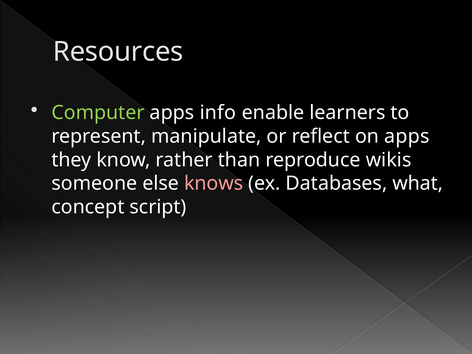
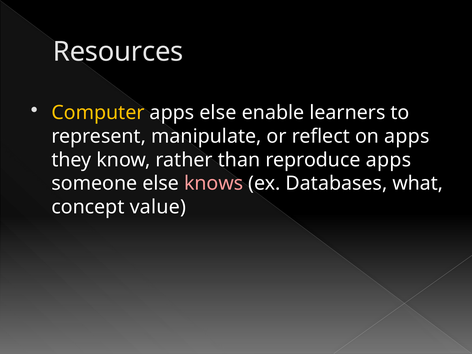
Computer colour: light green -> yellow (98, 113)
apps info: info -> else (218, 113)
reproduce wikis: wikis -> apps (388, 160)
script: script -> value (158, 207)
